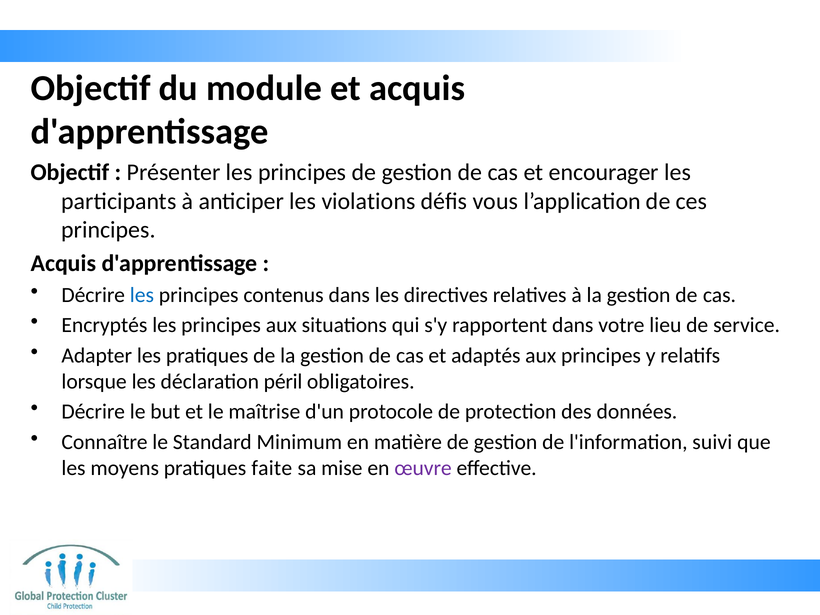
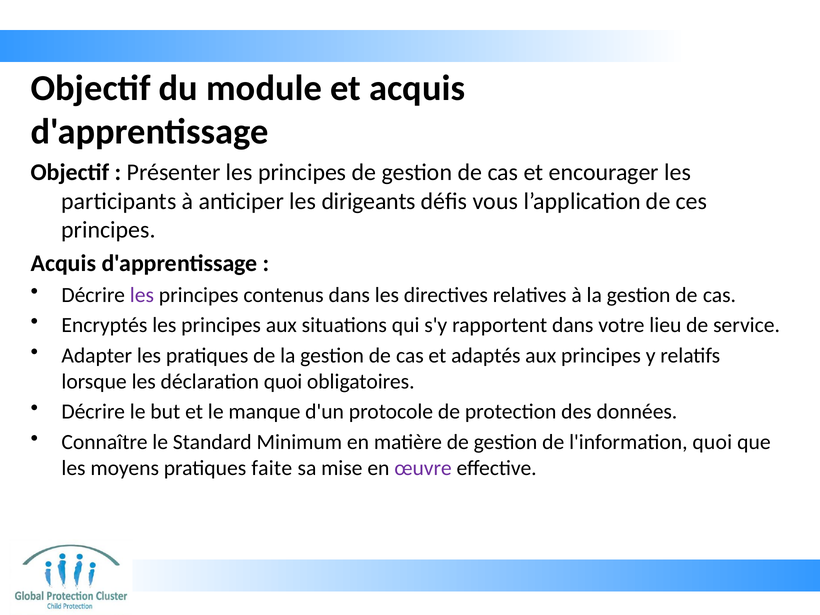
violations: violations -> dirigeants (369, 201)
les colour: blue -> purple (142, 295)
déclaration péril: péril -> quoi (283, 381)
maîtrise: maîtrise -> manque (264, 412)
l'information suivi: suivi -> quoi (712, 442)
